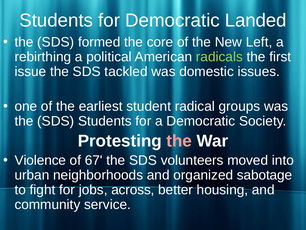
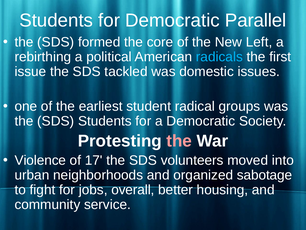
Landed: Landed -> Parallel (256, 20)
radicals colour: light green -> light blue (219, 57)
67: 67 -> 17 (94, 160)
across: across -> overall (133, 189)
